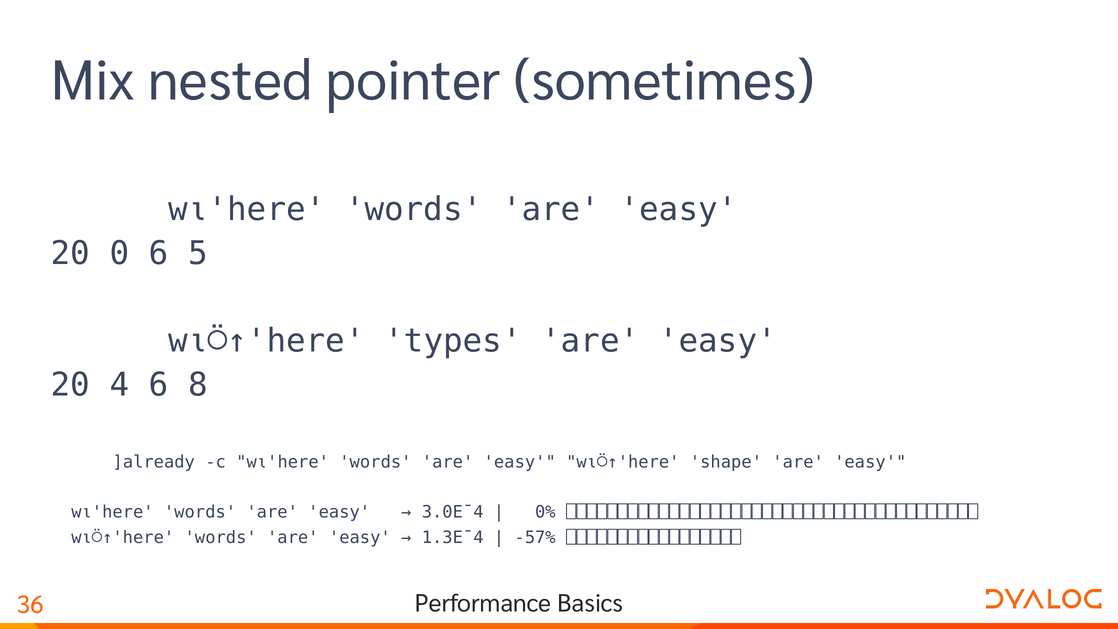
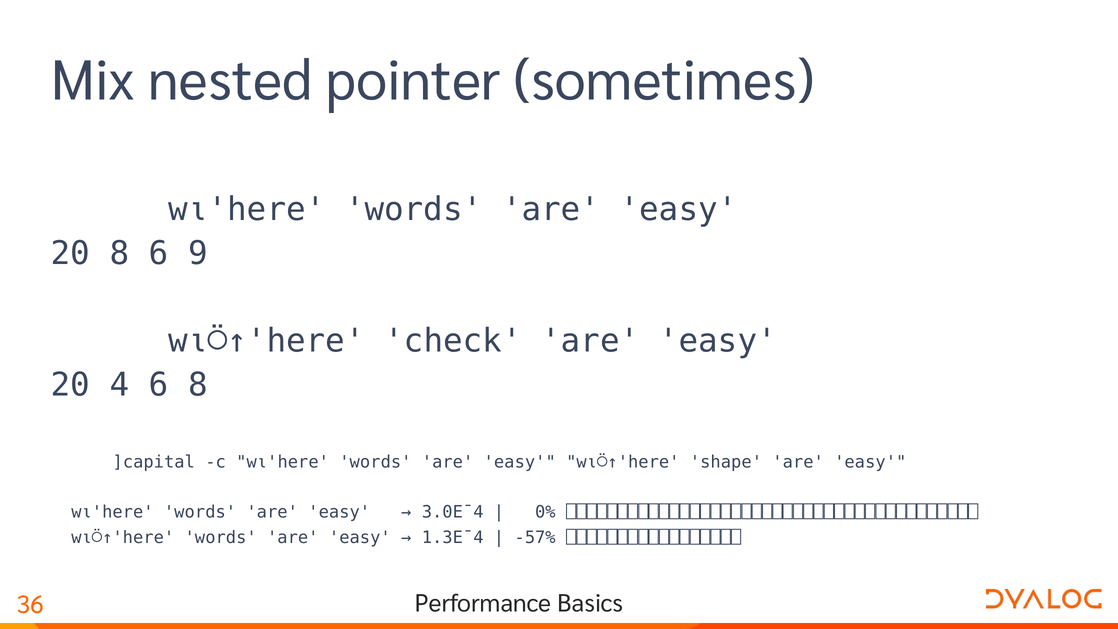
20 0: 0 -> 8 (119, 253)
5: 5 -> 9 (198, 253)
types: types -> check (453, 341)
]already: ]already -> ]capital (154, 462)
